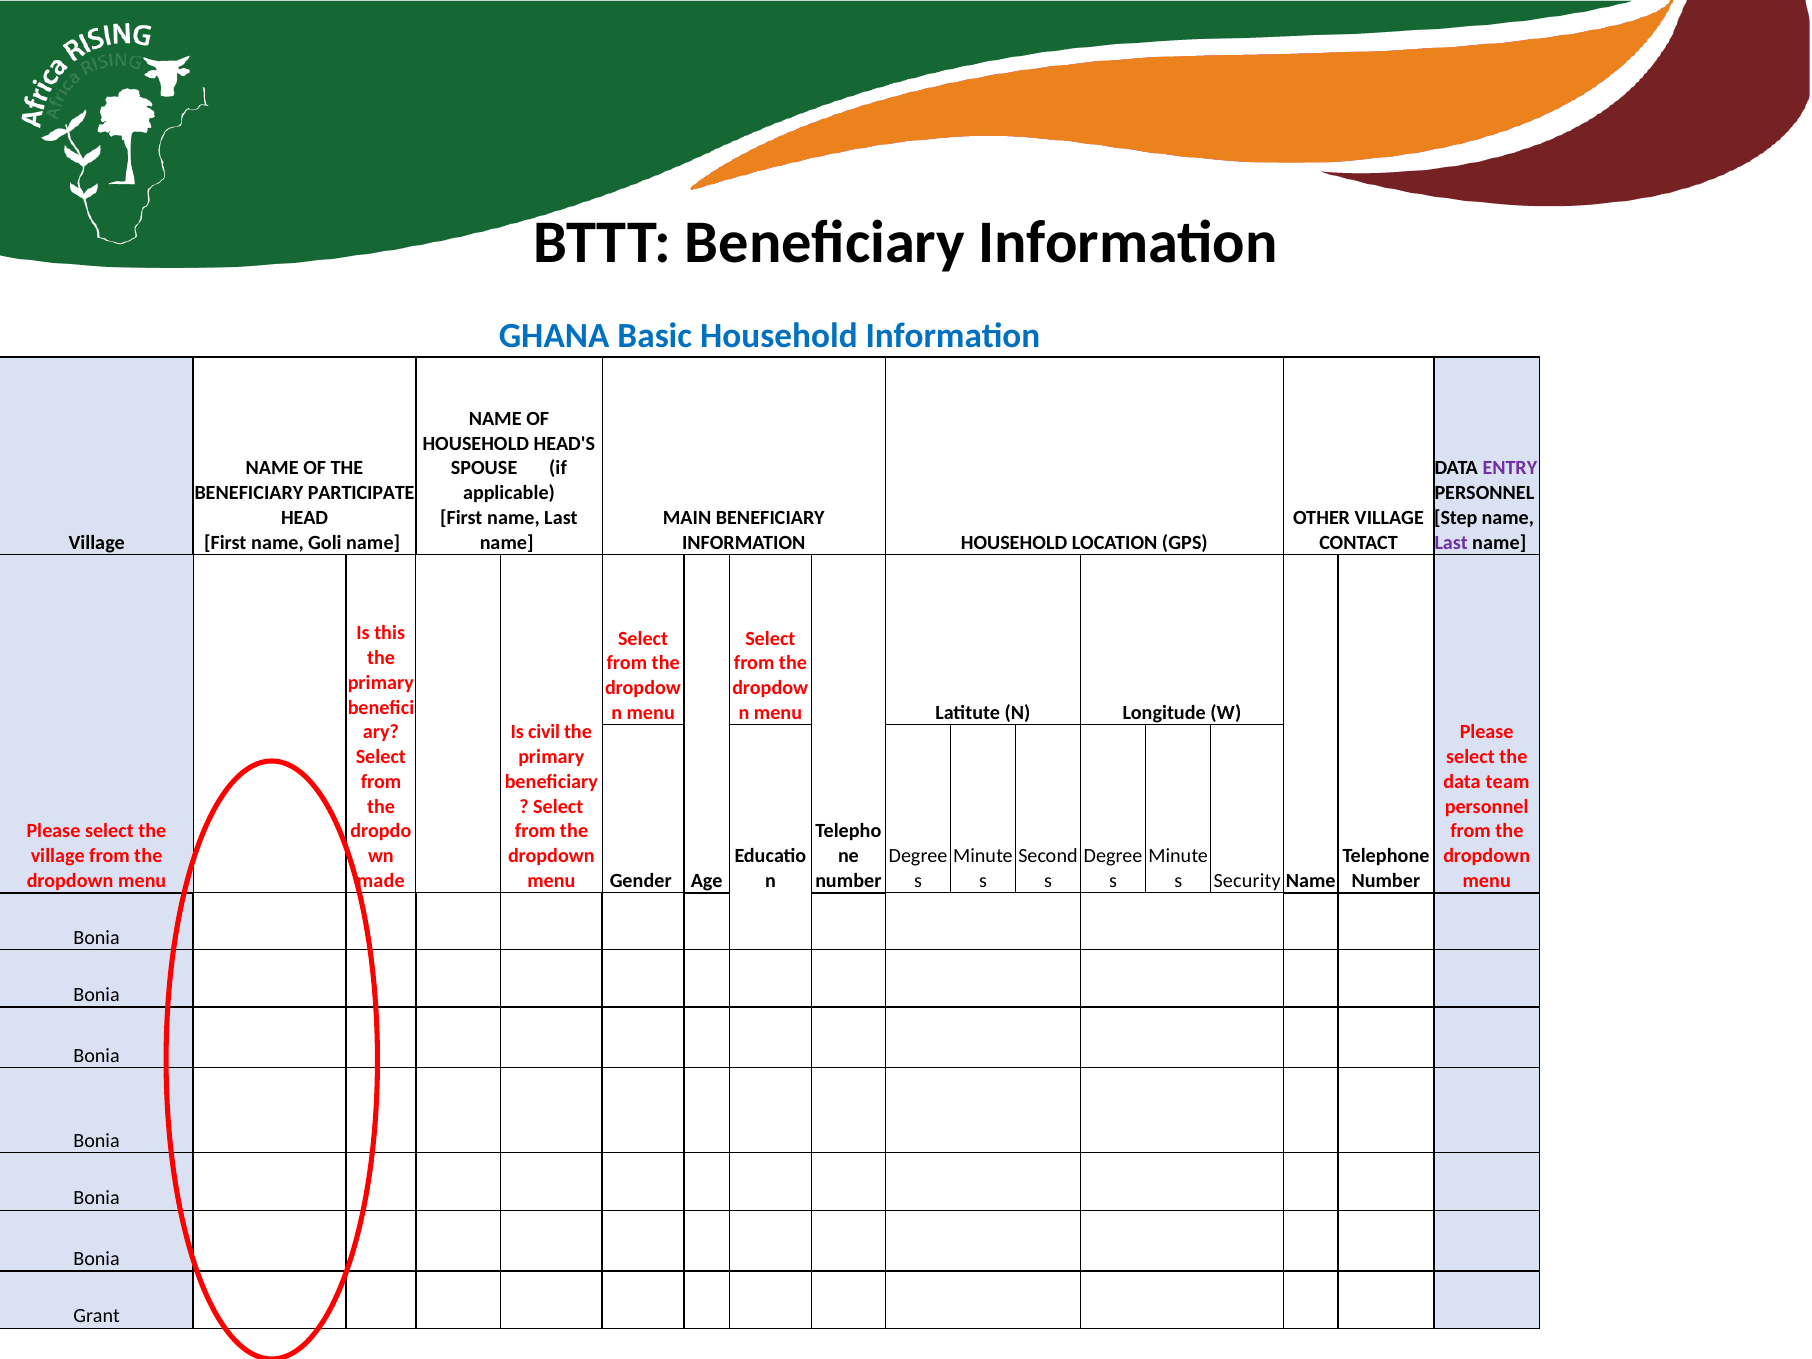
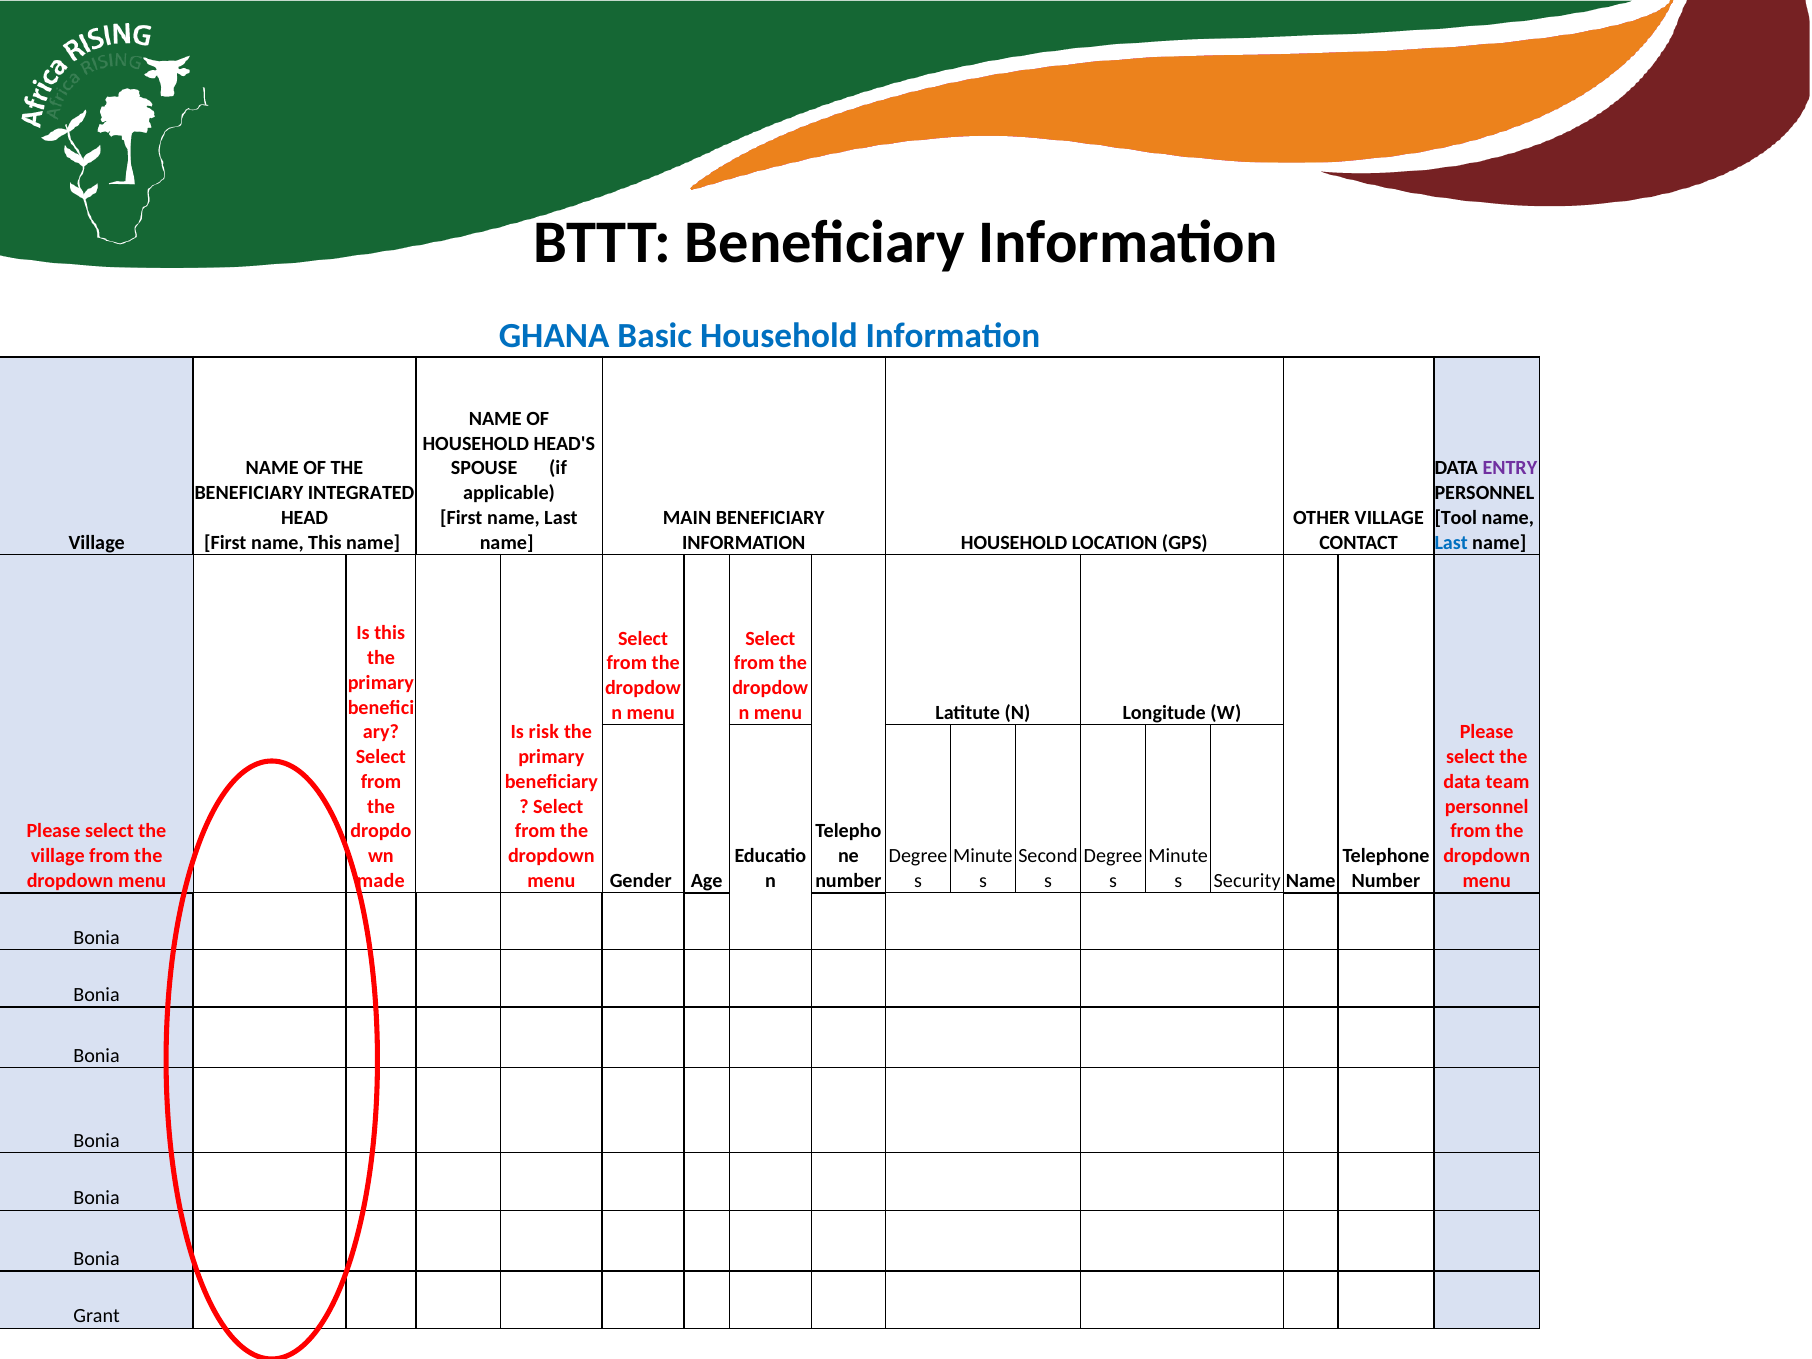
PARTICIPATE: PARTICIPATE -> INTEGRATED (361, 493)
Step: Step -> Tool (1456, 518)
name Goli: Goli -> This (325, 542)
Last colour: purple -> blue (1451, 542)
civil: civil -> risk (544, 732)
